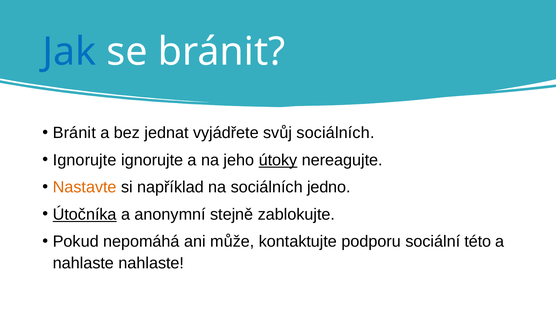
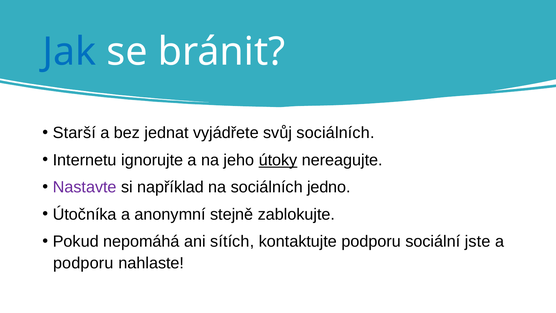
Bránit: Bránit -> Starší (74, 133)
Ignorujte: Ignorujte -> Internetu (85, 160)
Nastavte colour: orange -> purple (85, 187)
Útočníka underline: present -> none (85, 214)
může: může -> sítích (232, 241)
této: této -> jste (478, 241)
nahlaste: nahlaste -> podporu (83, 263)
